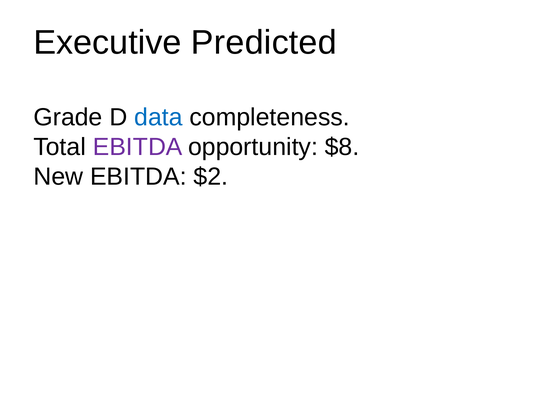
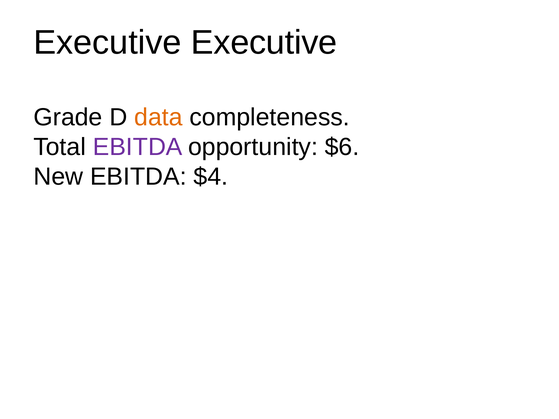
Executive Predicted: Predicted -> Executive (264, 42)
data colour: blue -> orange (158, 117)
$8: $8 -> $6 (342, 147)
$2: $2 -> $4 (211, 177)
